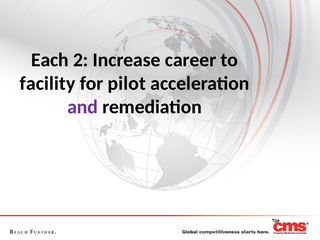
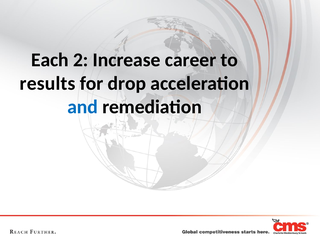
facility: facility -> results (48, 83)
pilot: pilot -> drop (127, 83)
and colour: purple -> blue (83, 107)
